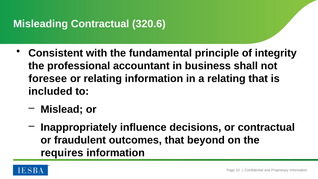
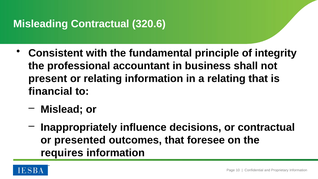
foresee: foresee -> present (48, 79)
included: included -> financial (50, 91)
fraudulent: fraudulent -> presented (80, 140)
beyond: beyond -> foresee (206, 140)
